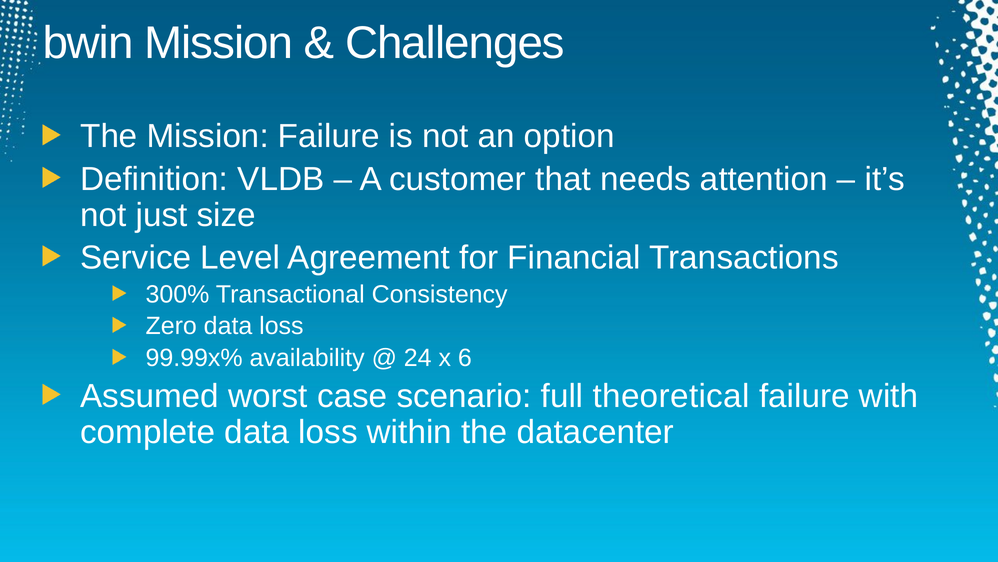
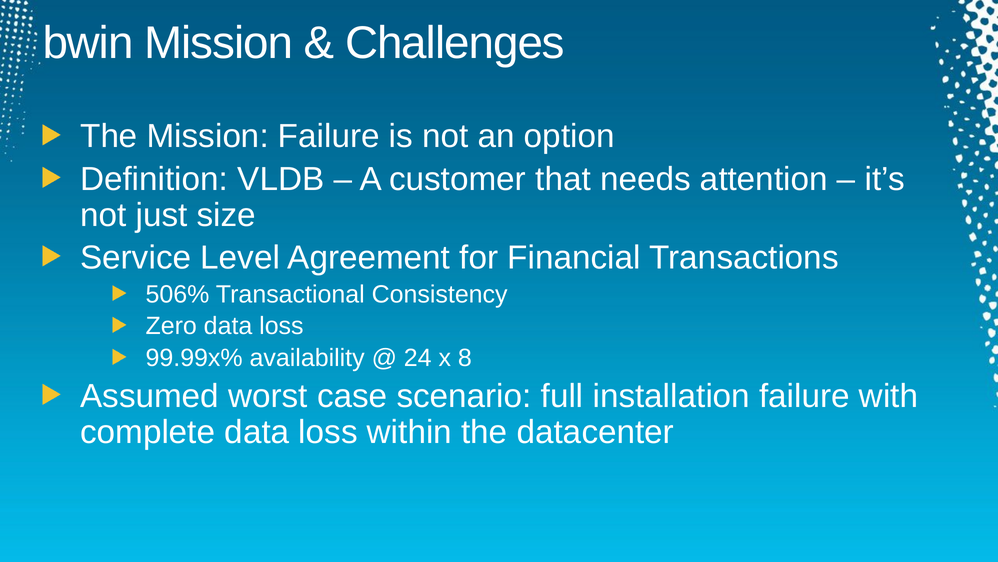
300%: 300% -> 506% (177, 294)
6: 6 -> 8 (465, 358)
theoretical: theoretical -> installation (671, 396)
